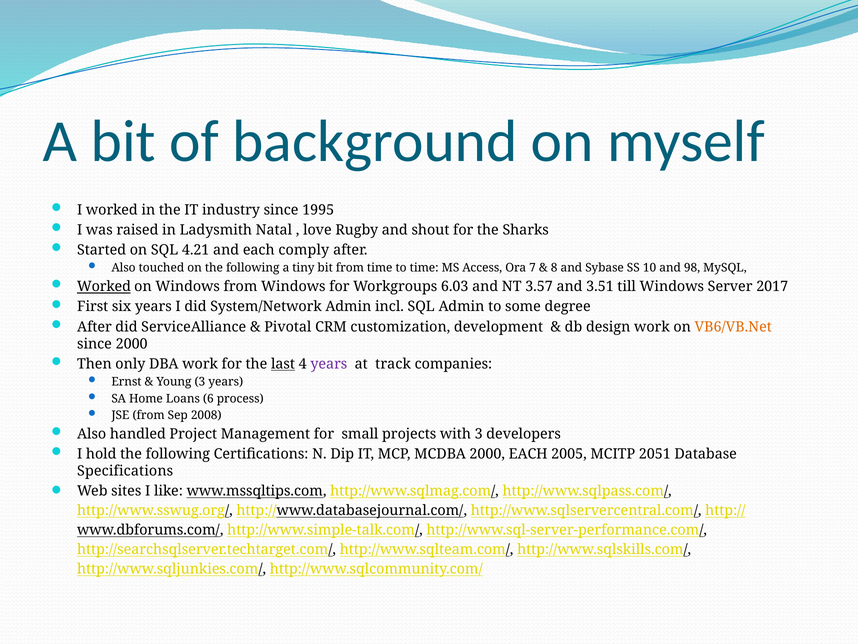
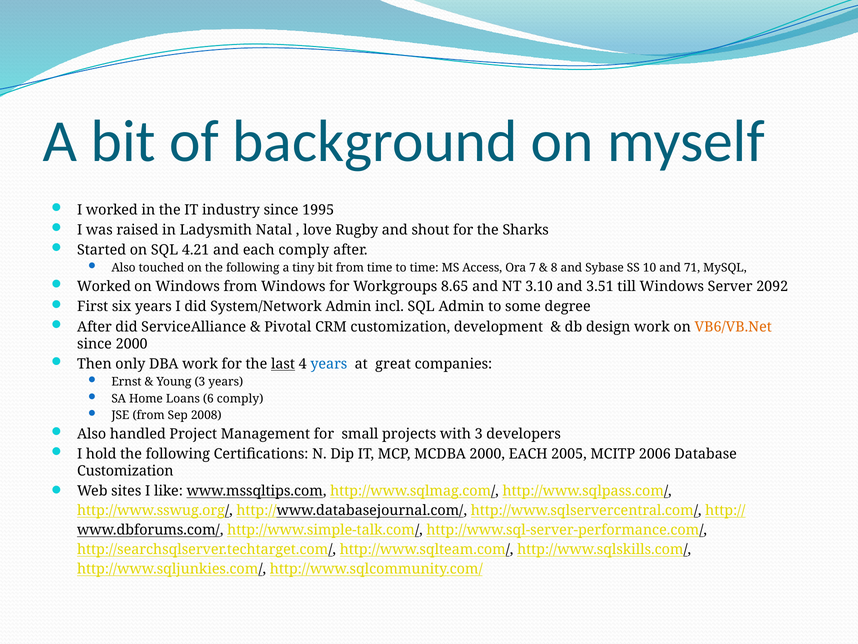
98: 98 -> 71 (692, 268)
Worked underline: present -> none (104, 286)
6.03: 6.03 -> 8.65 (455, 286)
3.57: 3.57 -> 3.10 (539, 286)
2017: 2017 -> 2092 (772, 286)
years colour: purple -> blue (329, 364)
track: track -> great (393, 364)
6 process: process -> comply (240, 398)
2051: 2051 -> 2006 (655, 454)
Specifications: Specifications -> Customization (125, 471)
